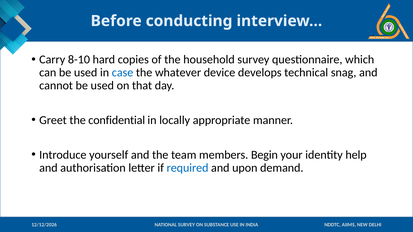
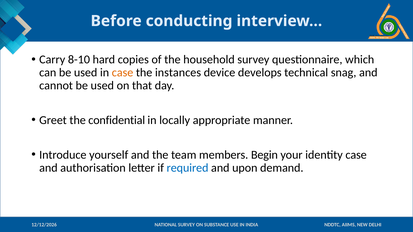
case colour: blue -> orange (123, 73)
whatever: whatever -> instances (178, 73)
identity help: help -> case (356, 155)
